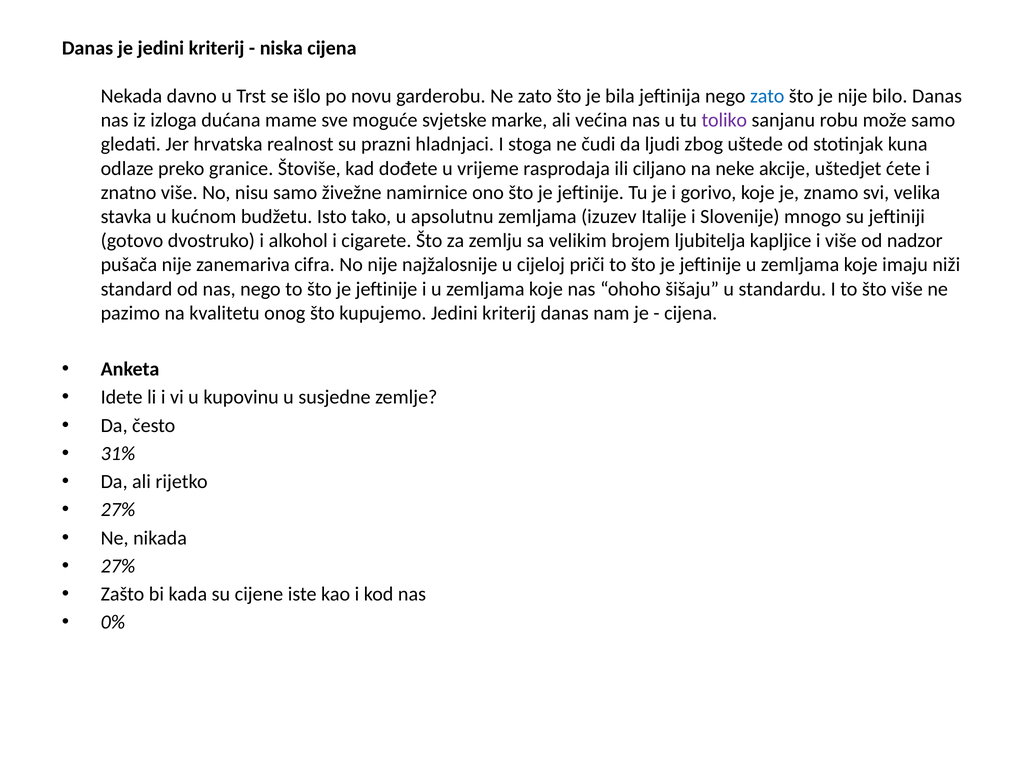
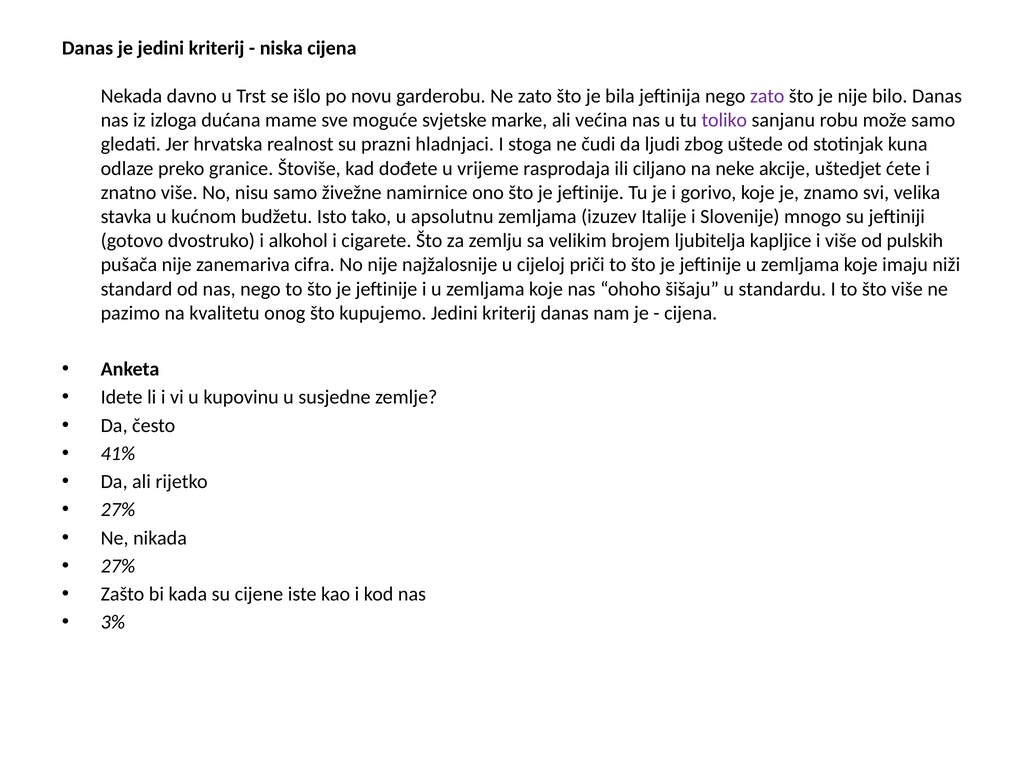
zato colour: blue -> purple (767, 96)
nadzor: nadzor -> pulskih (915, 241)
31%: 31% -> 41% (118, 454)
0%: 0% -> 3% (113, 622)
